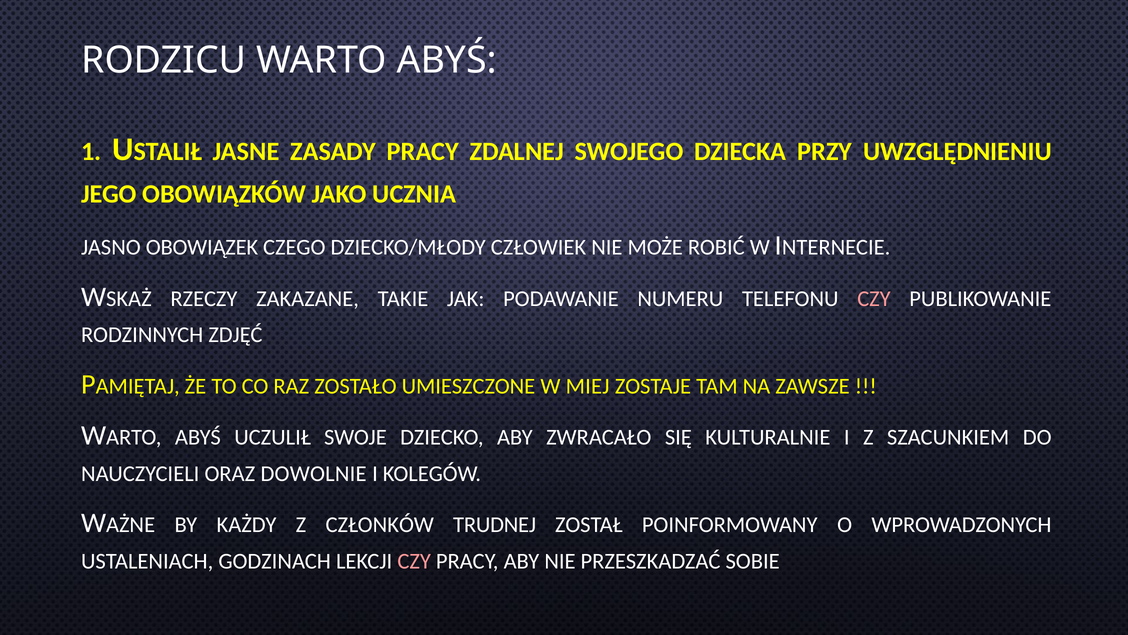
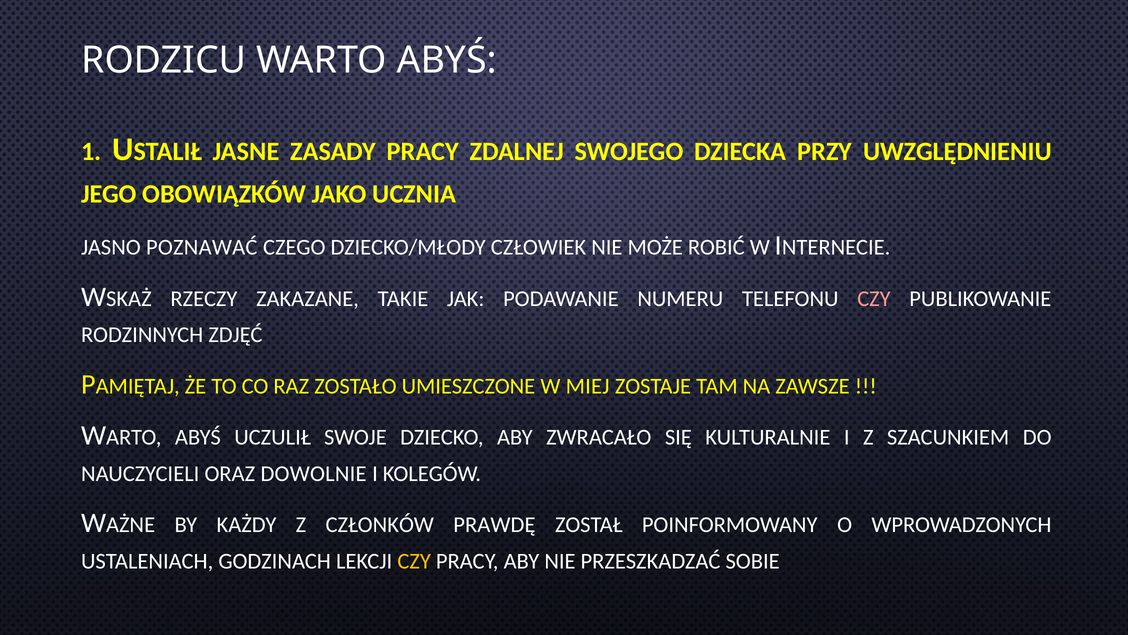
OBOWIĄZEK: OBOWIĄZEK -> POZNAWAĆ (202, 247)
TRUDNEJ: TRUDNEJ -> PRAWDĘ (494, 524)
CZY colour: pink -> yellow (414, 561)
